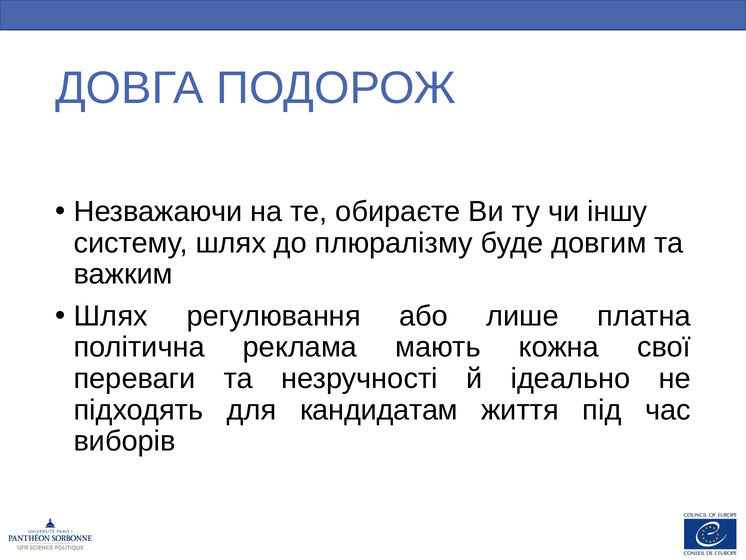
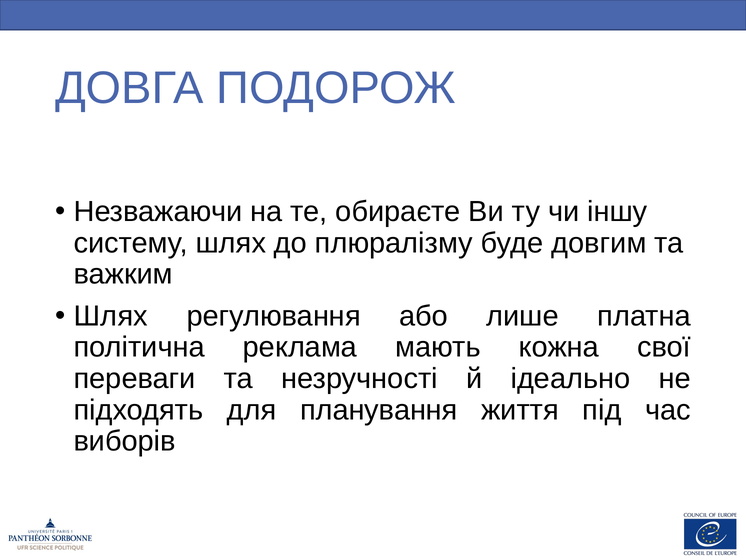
кандидатам: кандидатам -> планування (379, 410)
